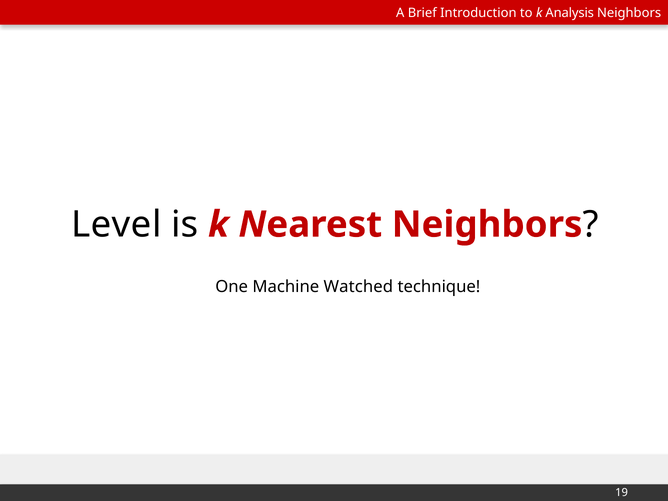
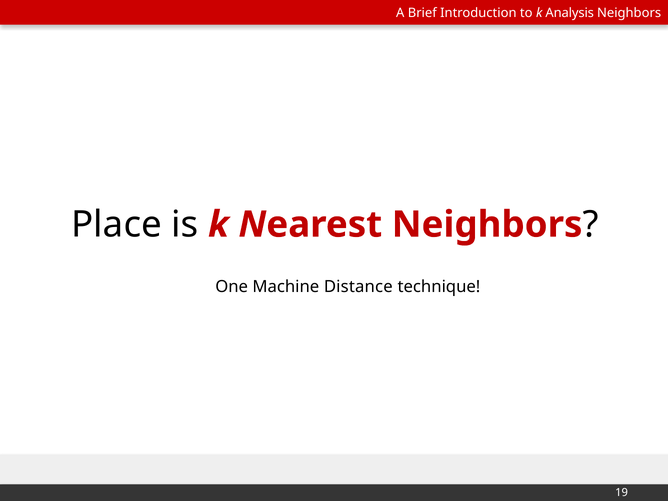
Level: Level -> Place (117, 225)
Watched: Watched -> Distance (358, 287)
